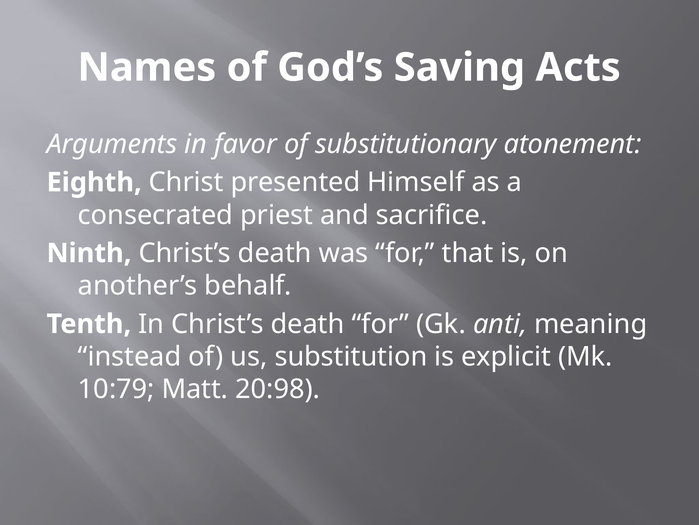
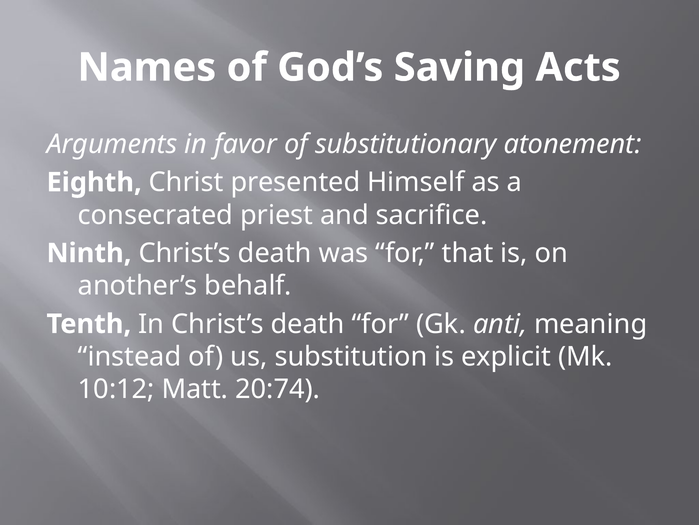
10:79: 10:79 -> 10:12 (116, 389)
20:98: 20:98 -> 20:74 (278, 389)
